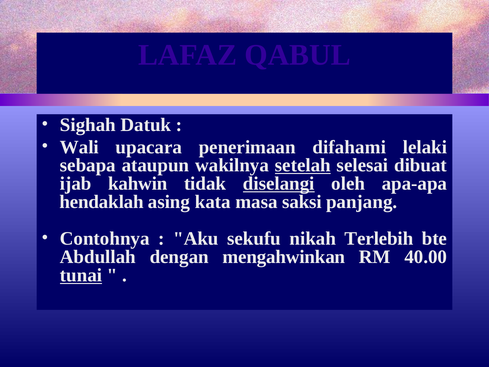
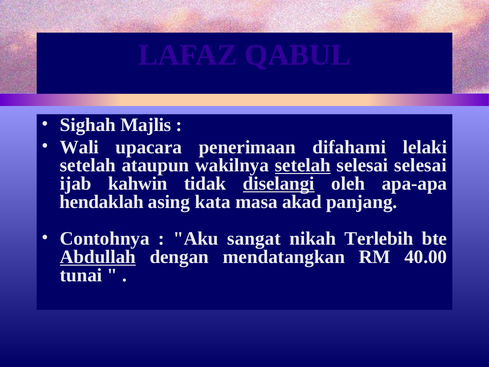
Datuk: Datuk -> Majlis (146, 125)
sebapa: sebapa -> setelah (88, 165)
selesai dibuat: dibuat -> selesai (420, 165)
saksi: saksi -> akad (302, 202)
sekufu: sekufu -> sangat (254, 239)
Abdullah underline: none -> present (98, 257)
mengahwinkan: mengahwinkan -> mendatangkan (284, 257)
tunai underline: present -> none (81, 275)
